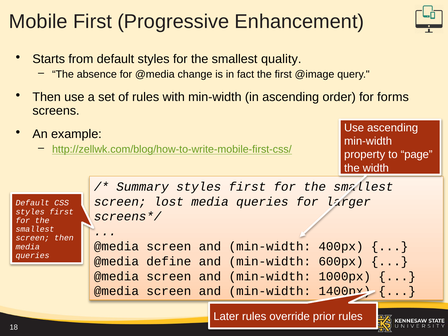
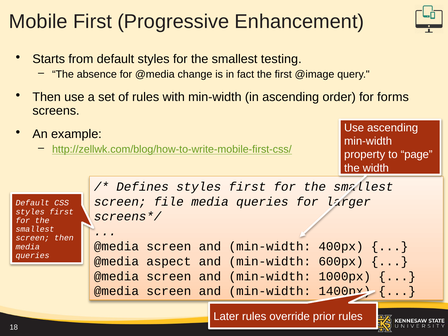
quality: quality -> testing (281, 59)
Summary: Summary -> Defines (143, 187)
lost: lost -> file (169, 202)
define: define -> aspect (169, 261)
